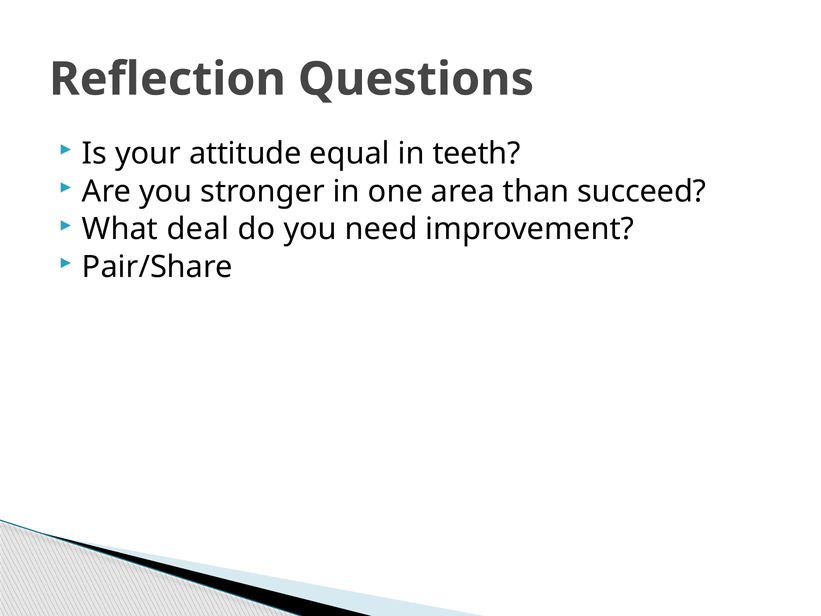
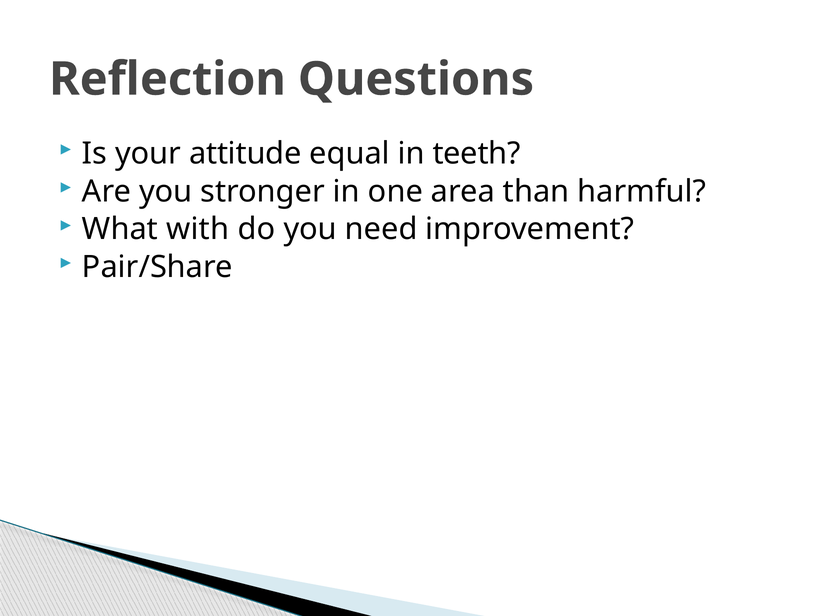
succeed: succeed -> harmful (642, 191)
deal: deal -> with (198, 229)
